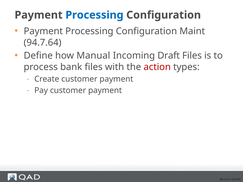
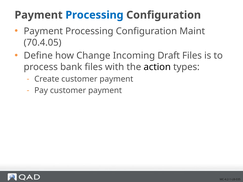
94.7.64: 94.7.64 -> 70.4.05 (43, 43)
Manual: Manual -> Change (93, 56)
action colour: red -> black (157, 67)
